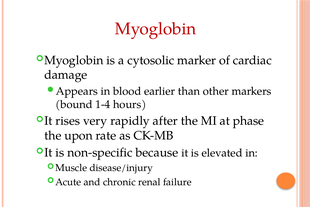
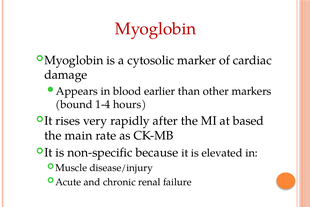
phase: phase -> based (248, 121)
upon: upon -> main (78, 135)
